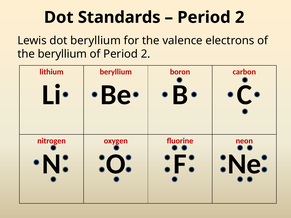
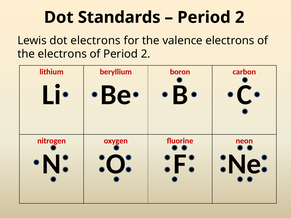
dot beryllium: beryllium -> electrons (96, 41)
the beryllium: beryllium -> electrons (62, 54)
